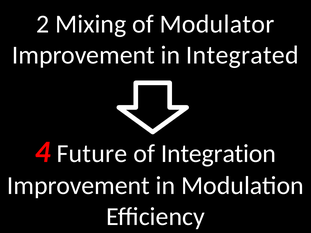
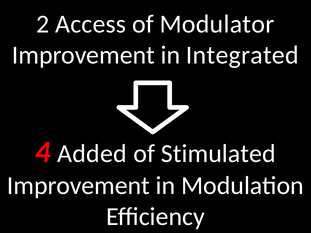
Mixing: Mixing -> Access (91, 24)
Future: Future -> Added (92, 154)
Integration: Integration -> Stimulated (218, 154)
